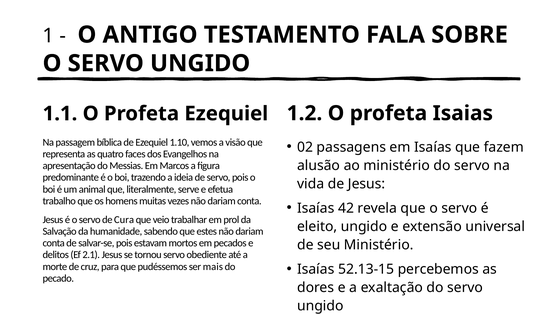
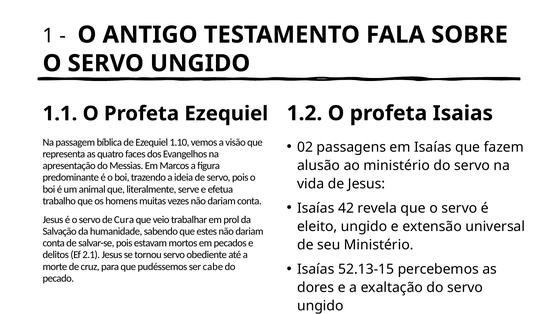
mais: mais -> cabe (213, 266)
